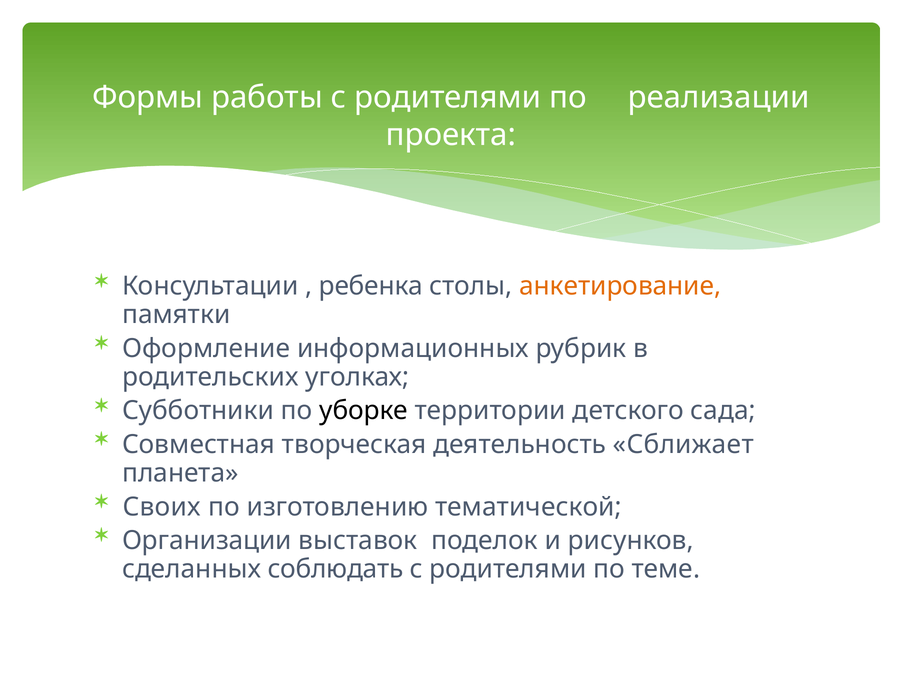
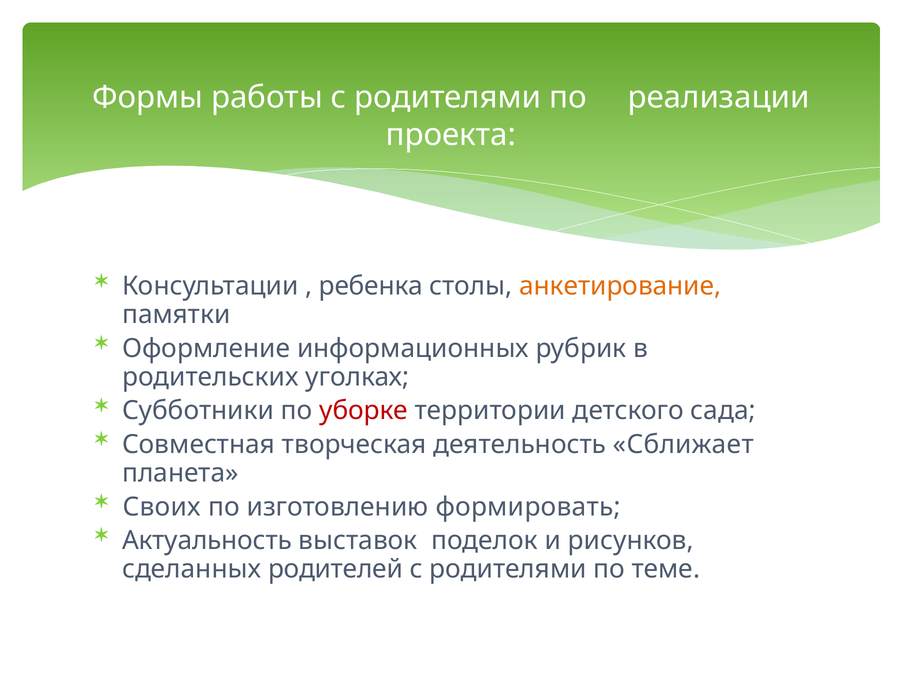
уборке colour: black -> red (364, 410)
тематической: тематической -> формировать (528, 507)
Организации: Организации -> Актуальность (207, 540)
соблюдать: соблюдать -> родителей (336, 569)
